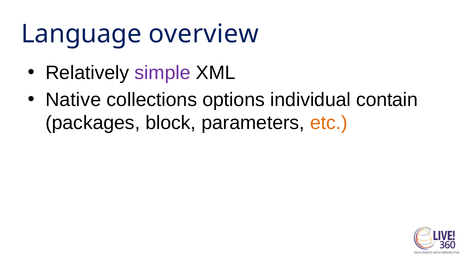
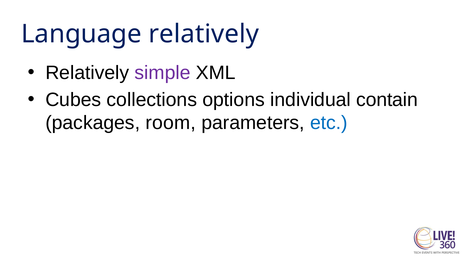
Language overview: overview -> relatively (204, 34)
Native: Native -> Cubes (73, 100)
block: block -> room (171, 123)
etc colour: orange -> blue (329, 123)
